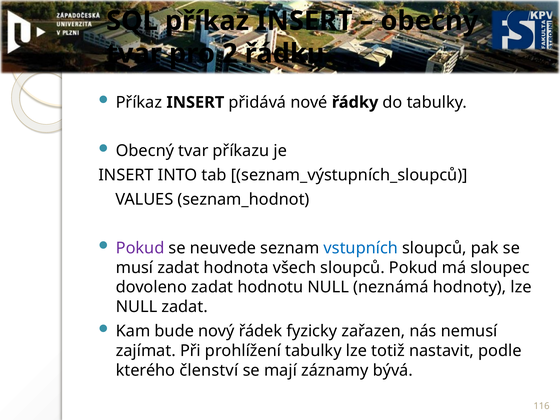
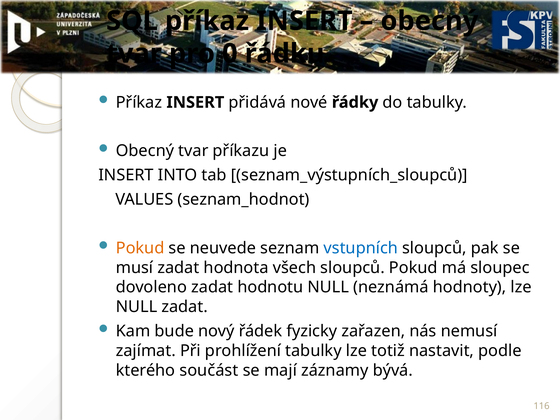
2: 2 -> 0 (230, 54)
Pokud colour: purple -> orange (140, 248)
členství: členství -> součást (209, 370)
